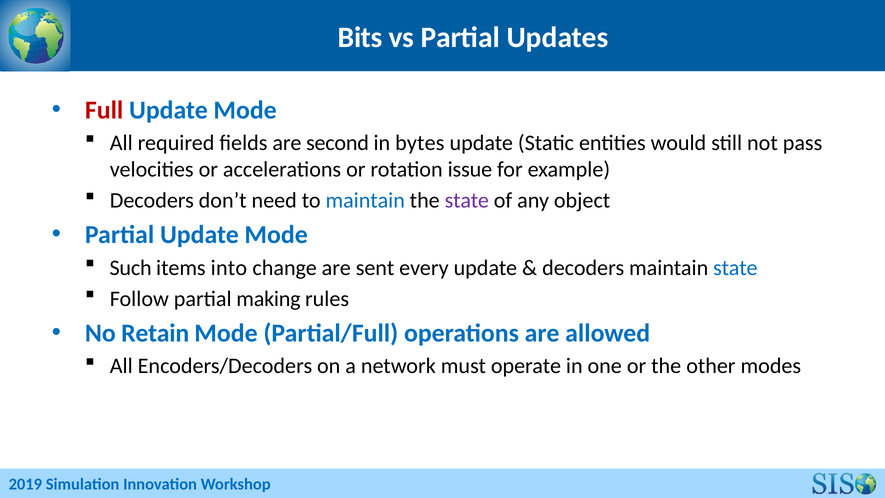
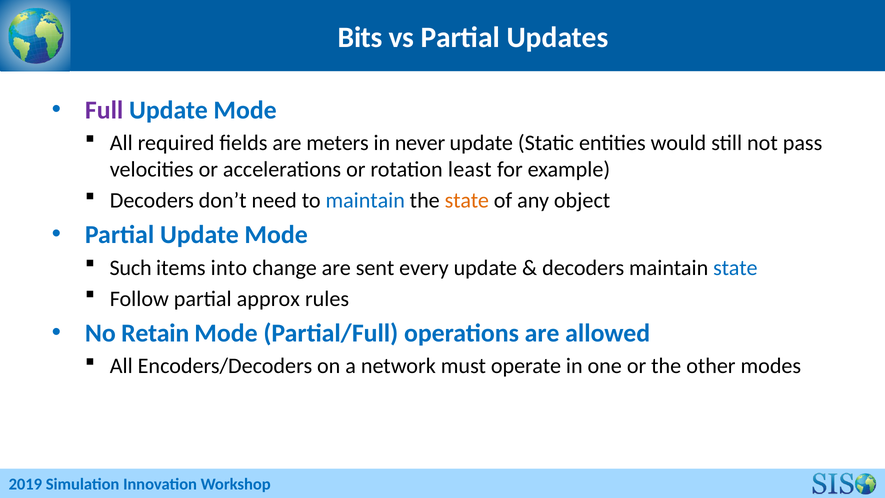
Full colour: red -> purple (104, 110)
second: second -> meters (338, 143)
bytes: bytes -> never (420, 143)
issue: issue -> least (470, 170)
state colour: purple -> orange (467, 201)
making: making -> approx (268, 299)
